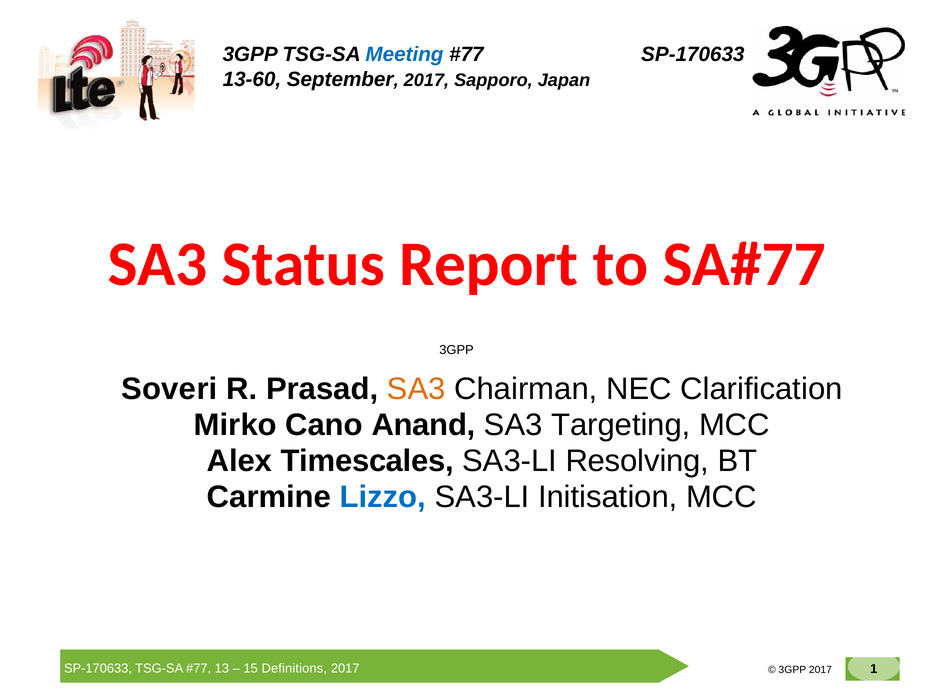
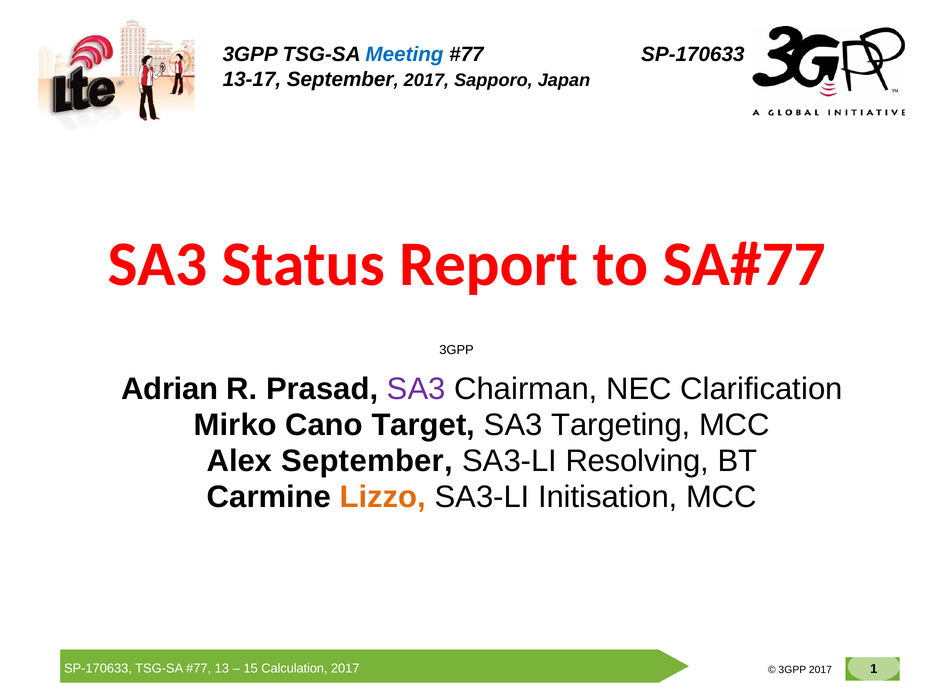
13-60: 13-60 -> 13-17 (252, 79)
Soveri: Soveri -> Adrian (170, 389)
SA3 colour: orange -> purple (416, 389)
Anand: Anand -> Target (423, 425)
Alex Timescales: Timescales -> September (367, 461)
Lizzo colour: blue -> orange (383, 497)
Definitions: Definitions -> Calculation (294, 668)
